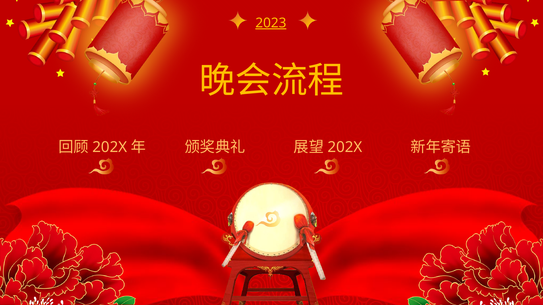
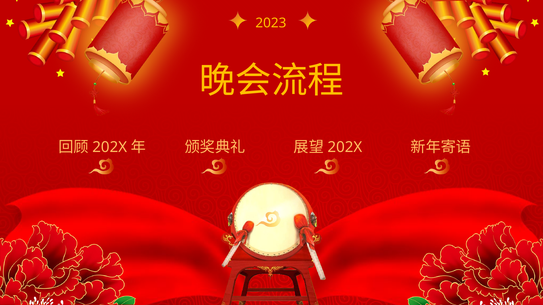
2023 underline: present -> none (271, 23)
